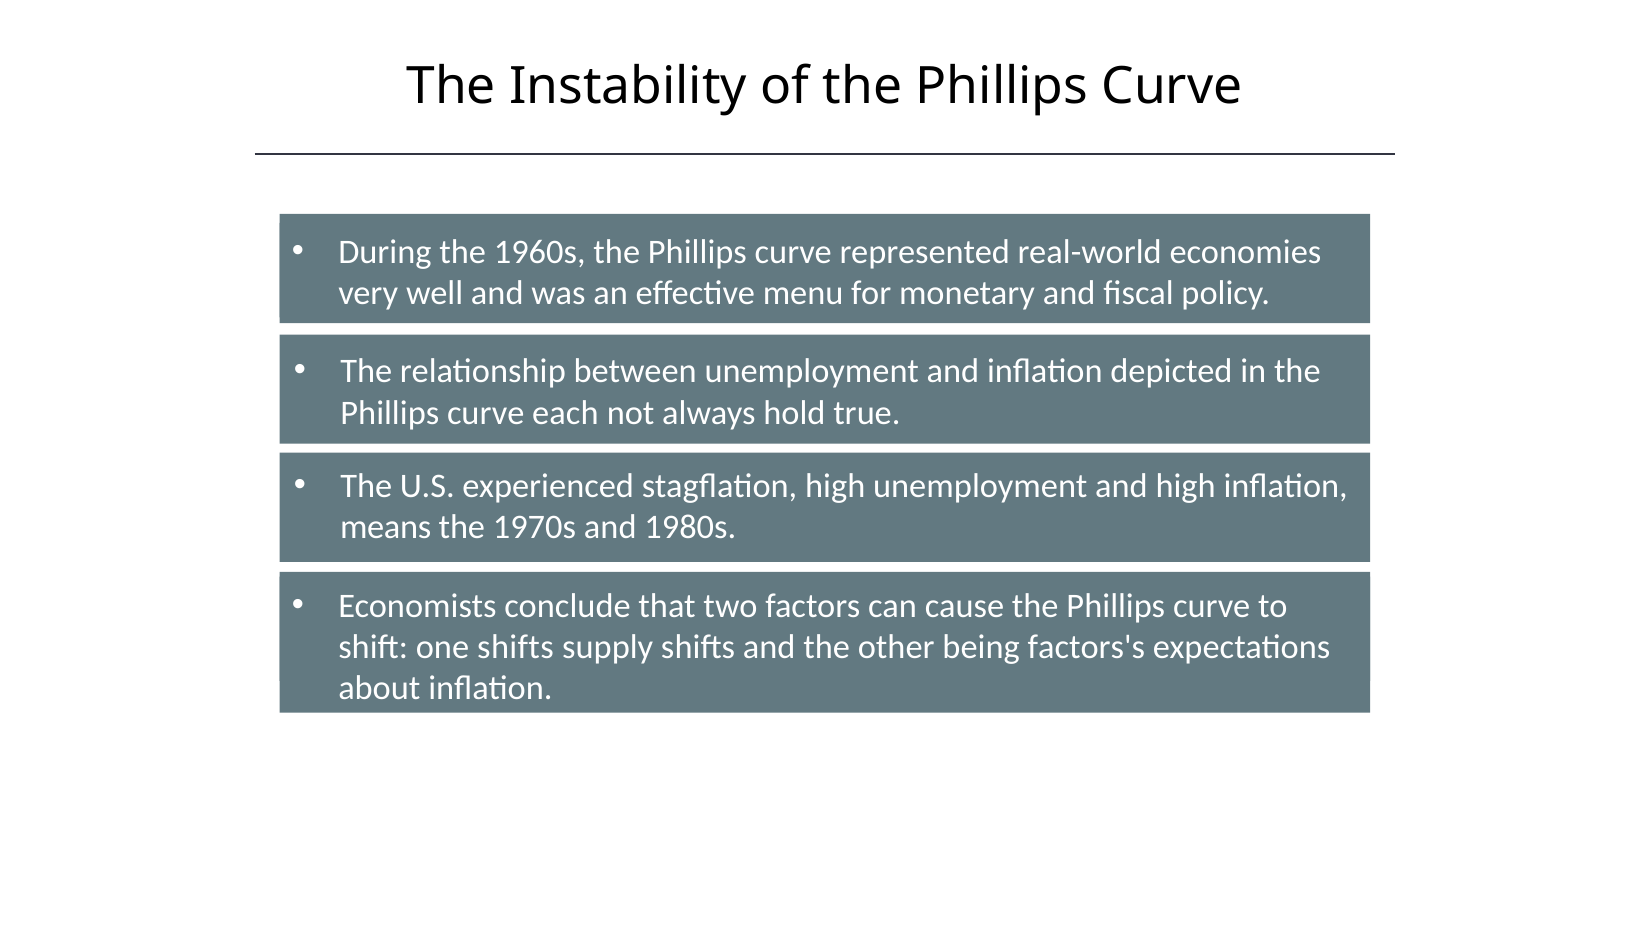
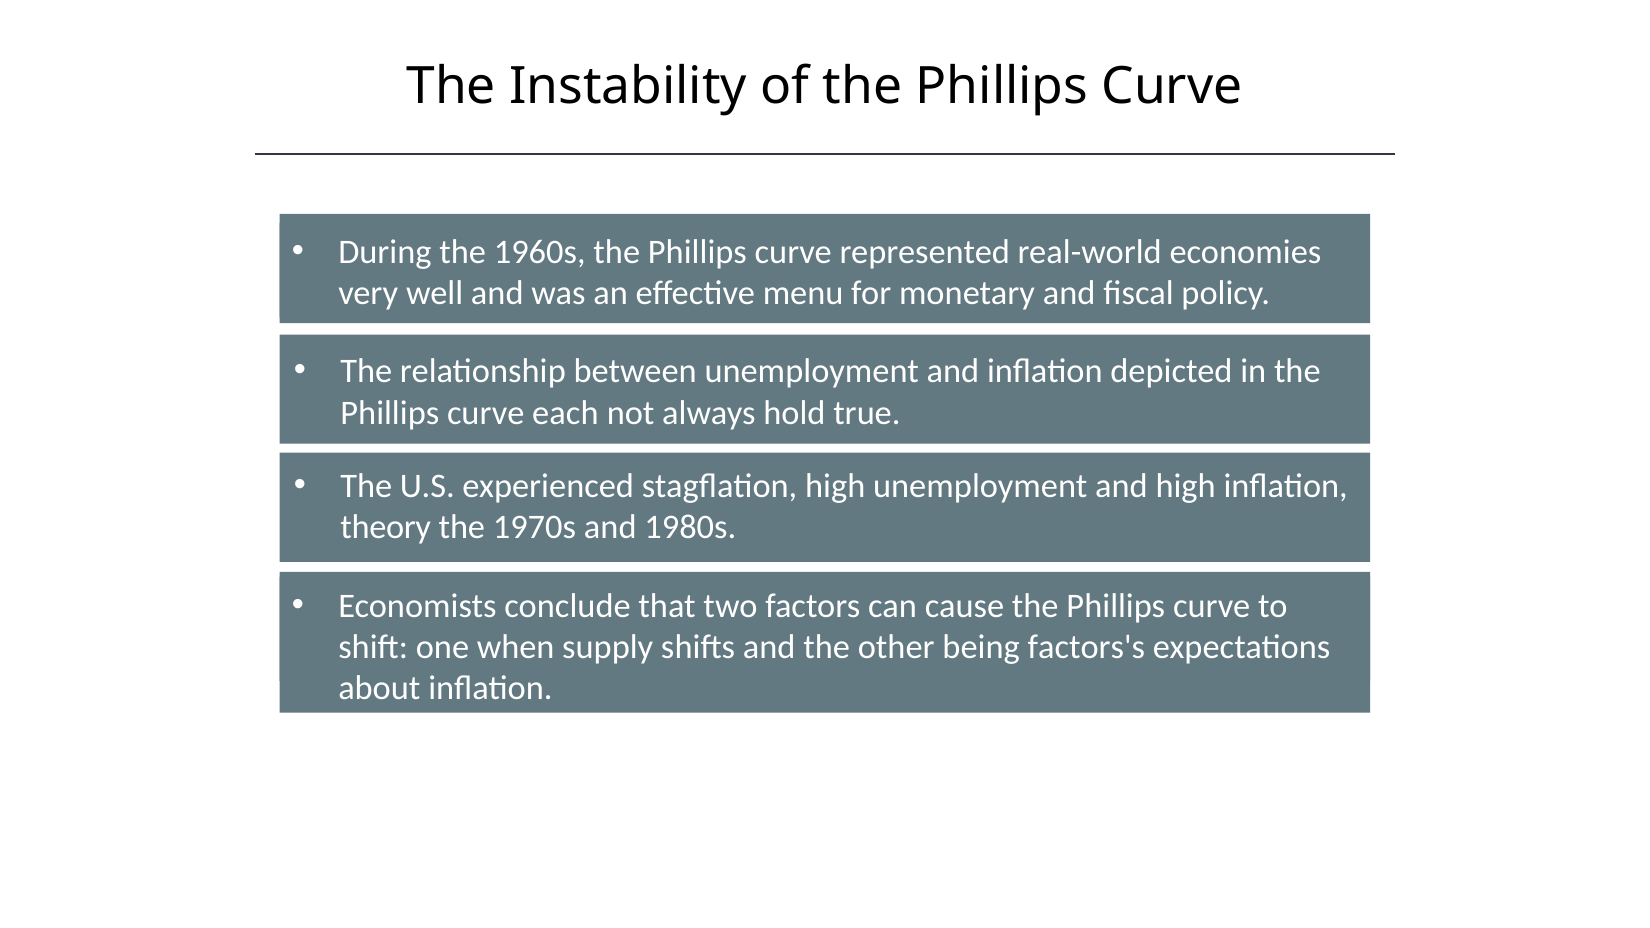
means: means -> theory (386, 527)
one shifts: shifts -> when (516, 647)
